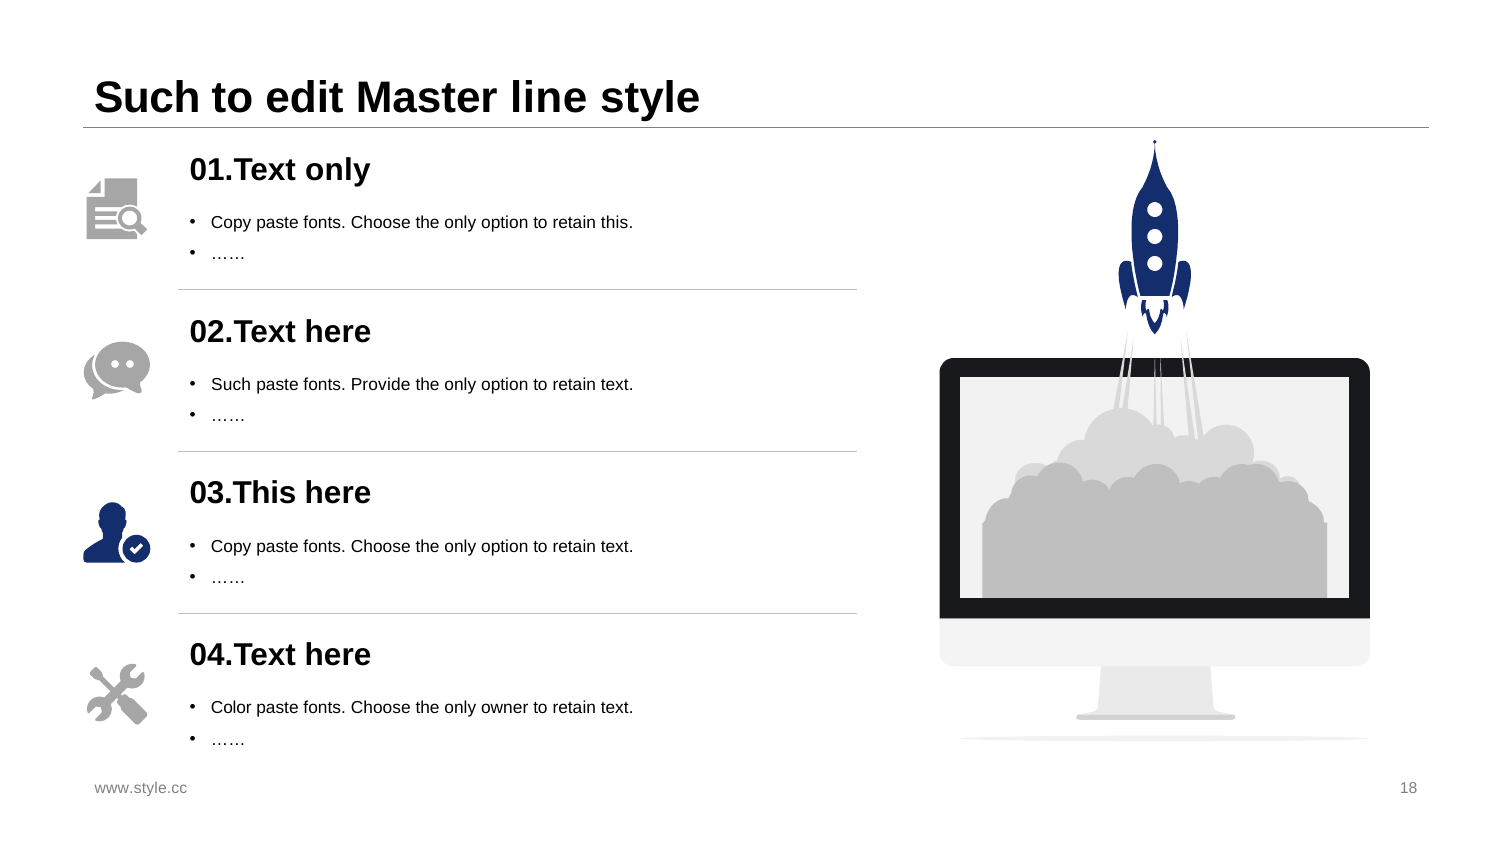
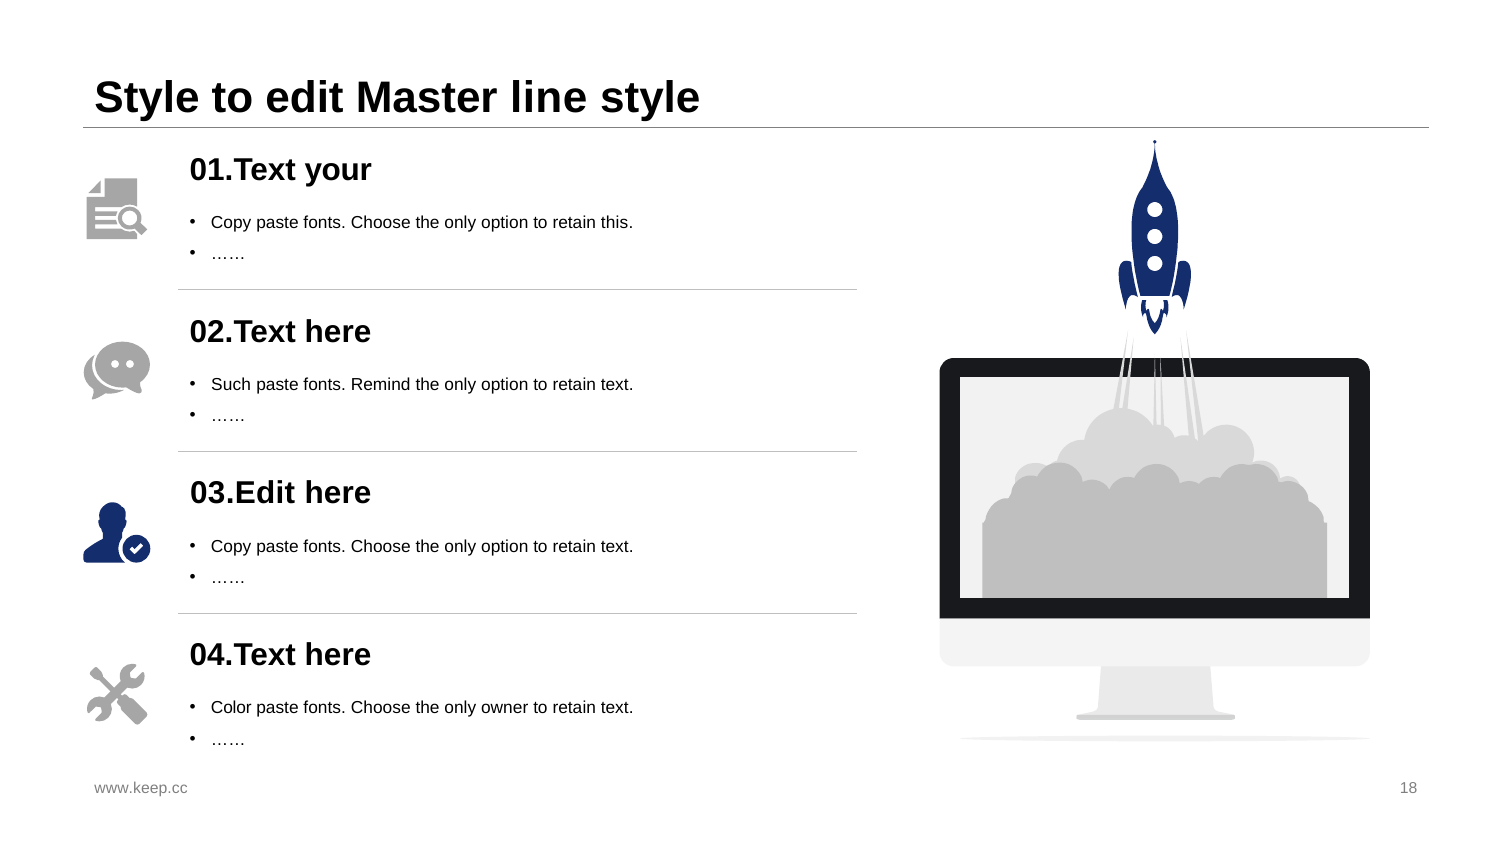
Such: Such -> Style (147, 98)
01.Text only: only -> your (338, 170)
Provide: Provide -> Remind (381, 384)
03.This: 03.This -> 03.Edit (243, 493)
www.style.cc: www.style.cc -> www.keep.cc (141, 788)
